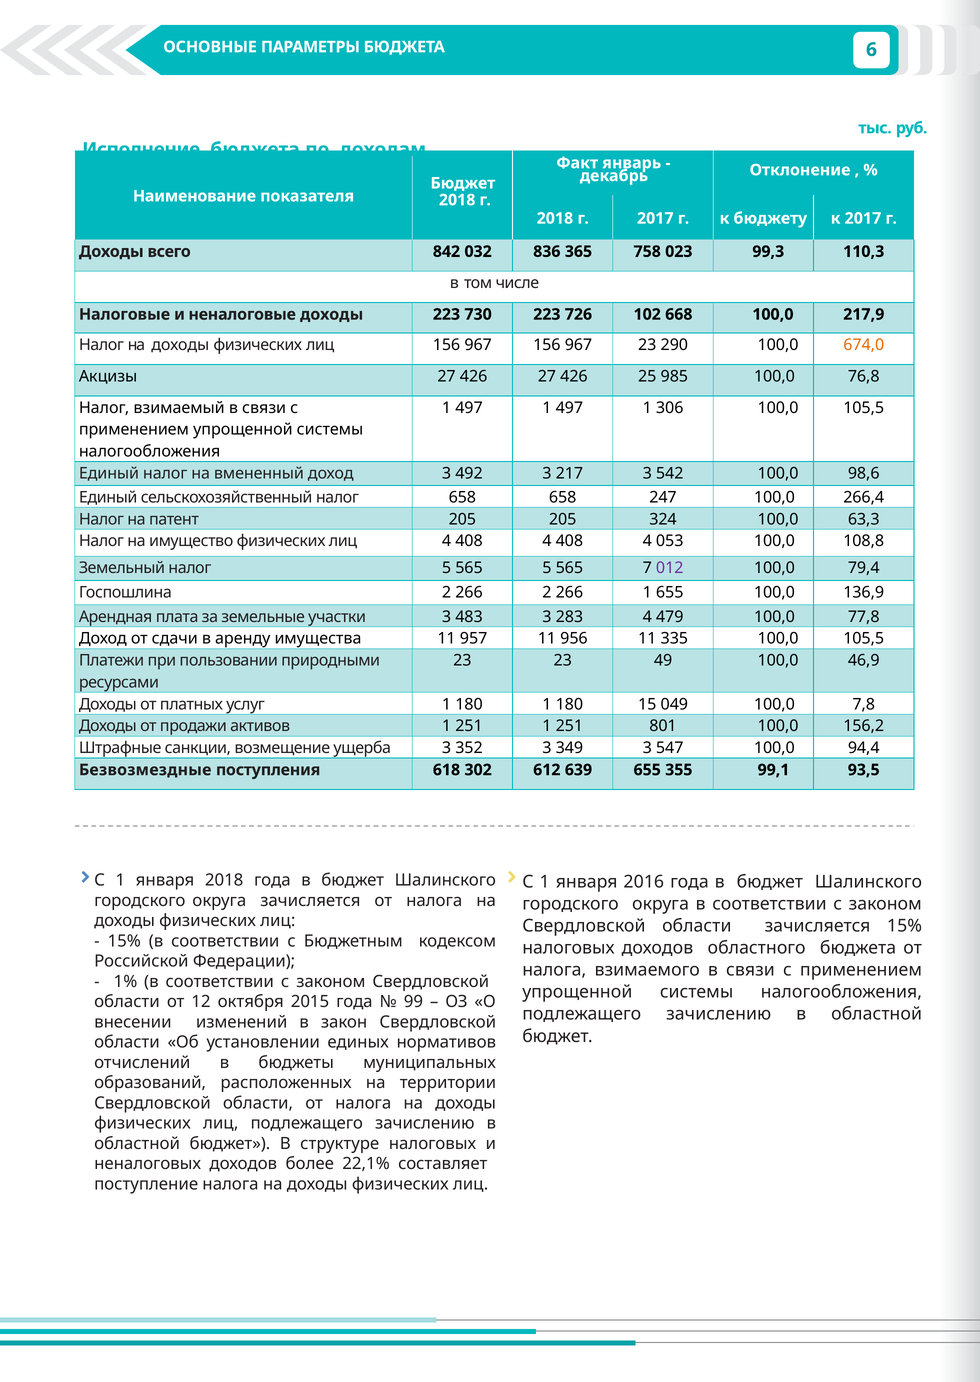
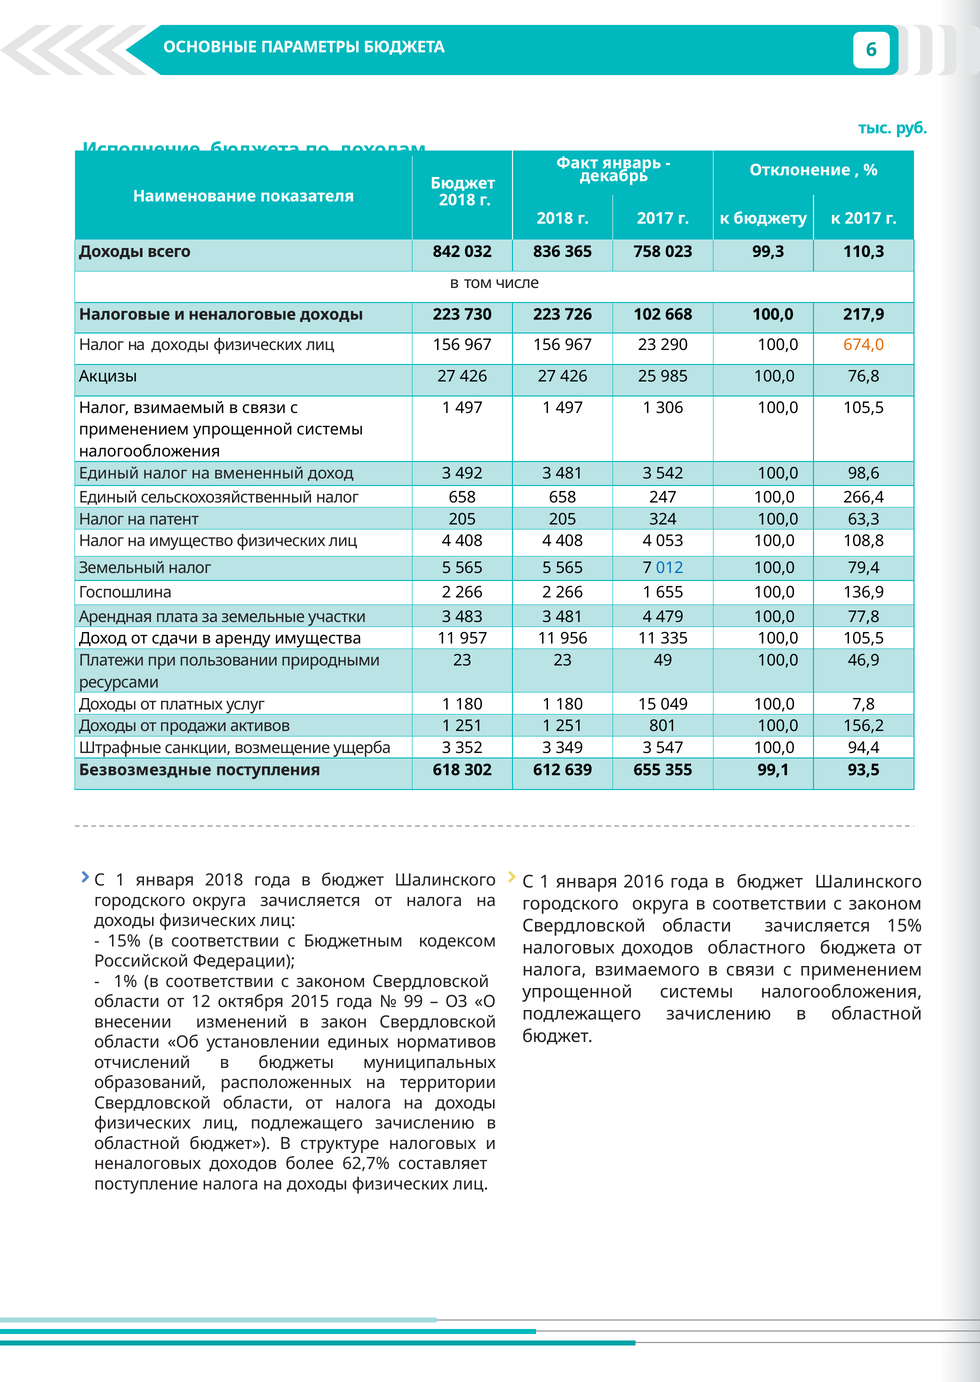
492 3 217: 217 -> 481 (569, 474)
012 colour: purple -> blue (670, 568)
483 3 283: 283 -> 481 (569, 617)
22,1%: 22,1% -> 62,7% (366, 1164)
